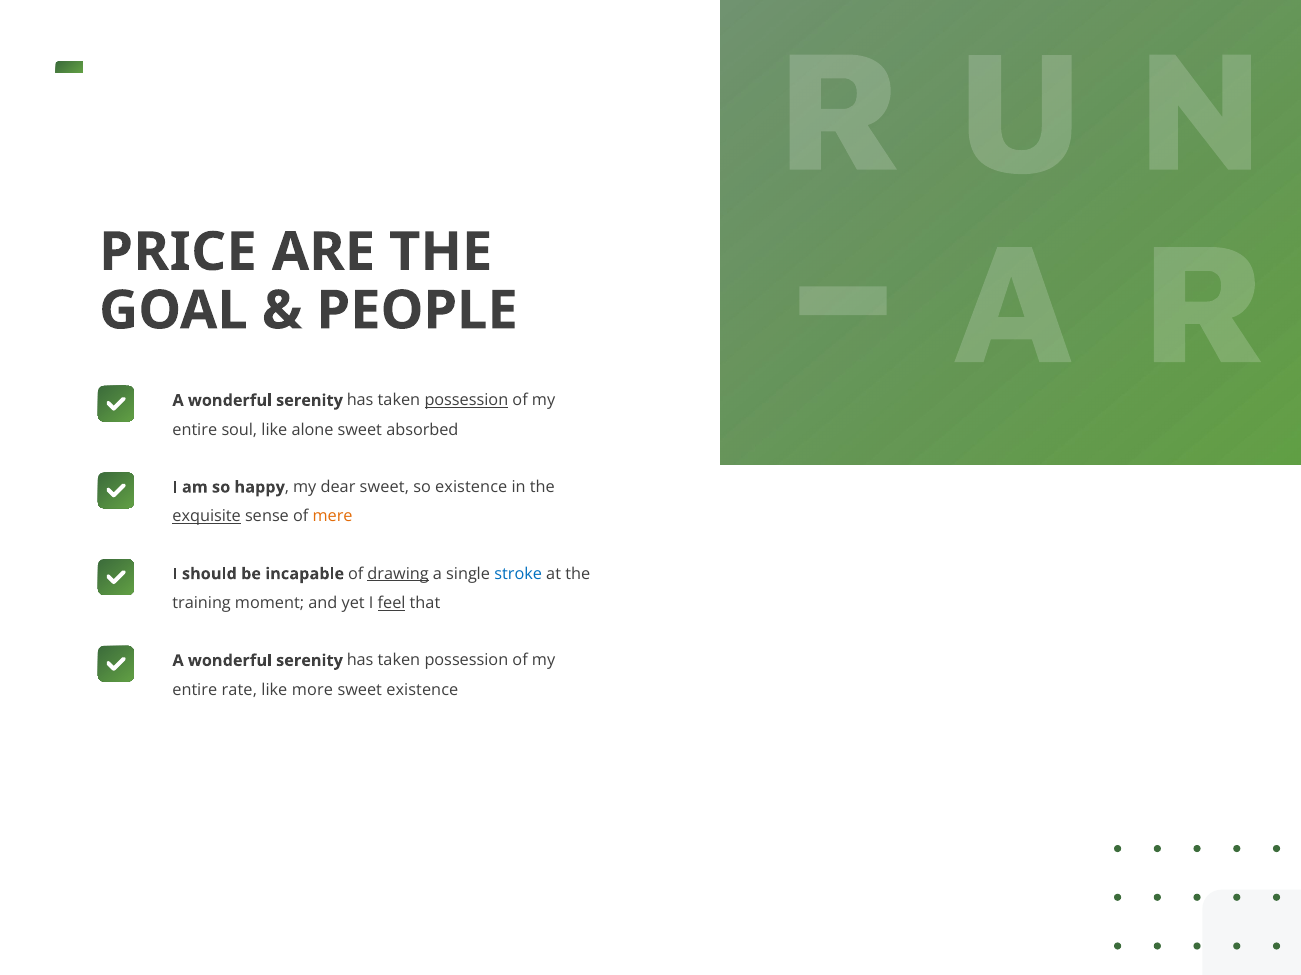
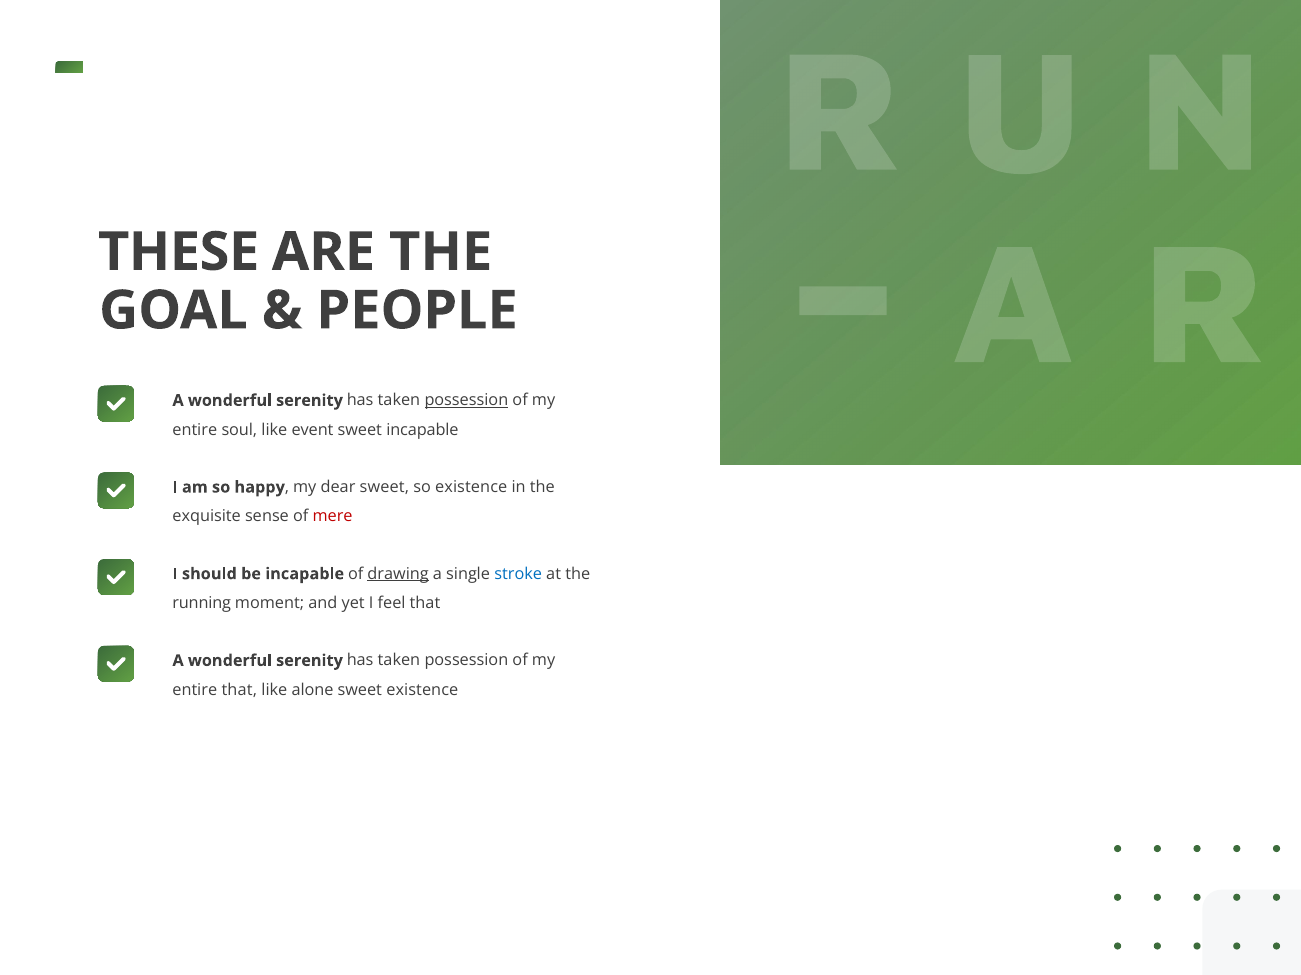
PRICE: PRICE -> THESE (179, 252)
alone: alone -> event (313, 430)
sweet absorbed: absorbed -> incapable (422, 430)
exquisite underline: present -> none (207, 517)
mere colour: orange -> red (333, 517)
training: training -> running (202, 604)
feel underline: present -> none (392, 604)
entire rate: rate -> that (239, 690)
more: more -> alone (313, 690)
